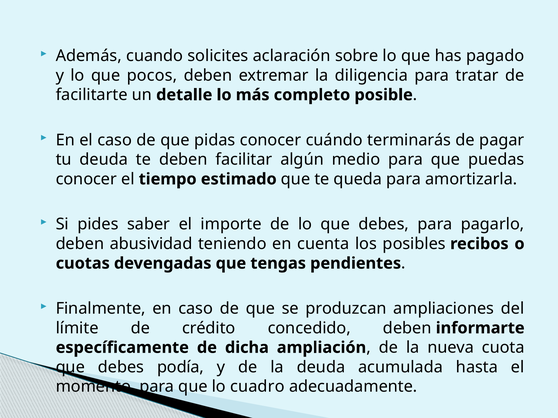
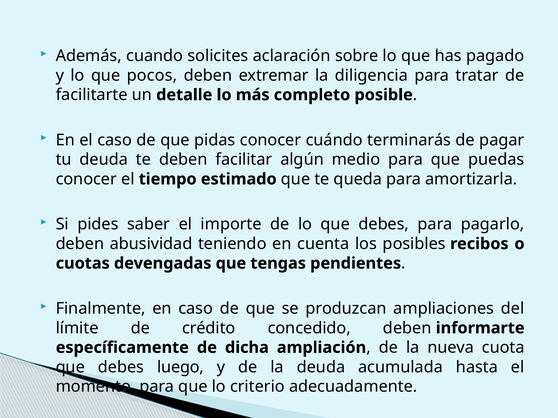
podía: podía -> luego (181, 367)
cuadro: cuadro -> criterio (257, 387)
